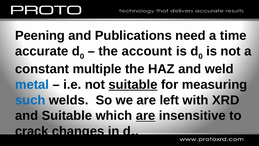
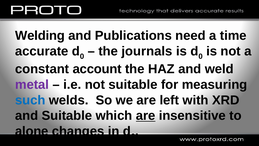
Peening: Peening -> Welding (40, 36)
account: account -> journals (147, 51)
multiple: multiple -> account (97, 69)
metal colour: blue -> purple (32, 84)
suitable underline: present -> none (133, 84)
crack: crack -> alone (32, 131)
